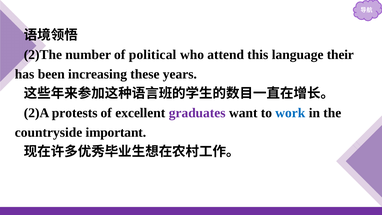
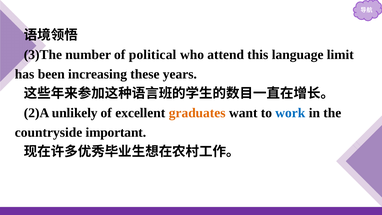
2)The: 2)The -> 3)The (43, 55)
their: their -> limit (340, 55)
protests: protests -> unlikely (75, 113)
graduates colour: purple -> orange (197, 113)
